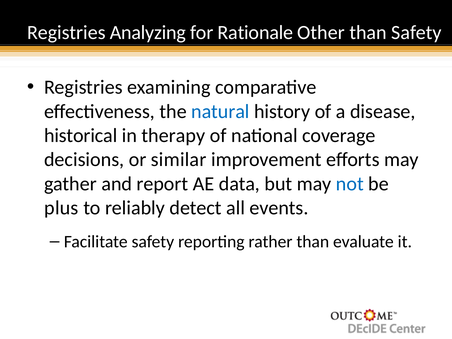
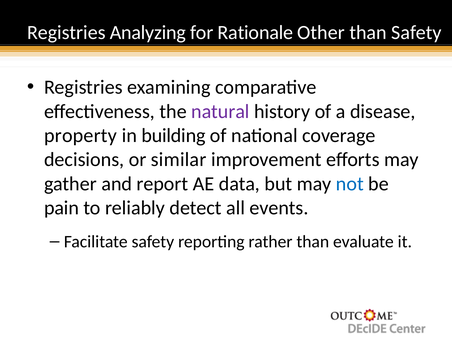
natural colour: blue -> purple (220, 111)
historical: historical -> property (81, 136)
therapy: therapy -> building (173, 136)
plus: plus -> pain (62, 208)
